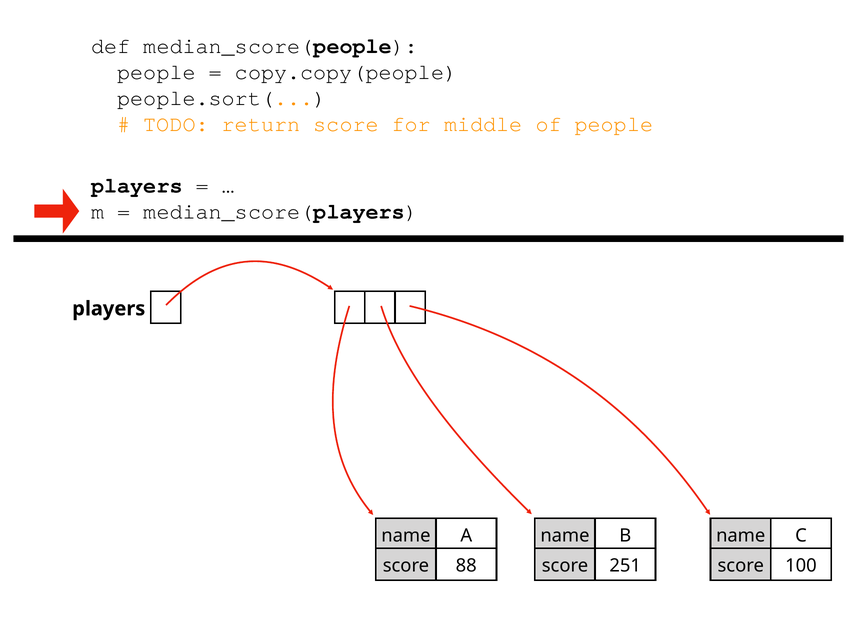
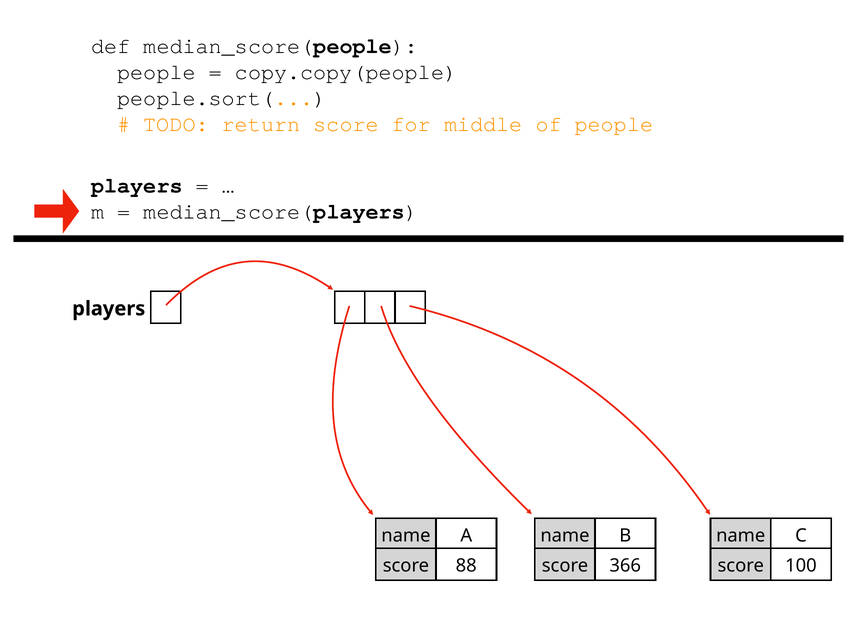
251: 251 -> 366 (625, 565)
